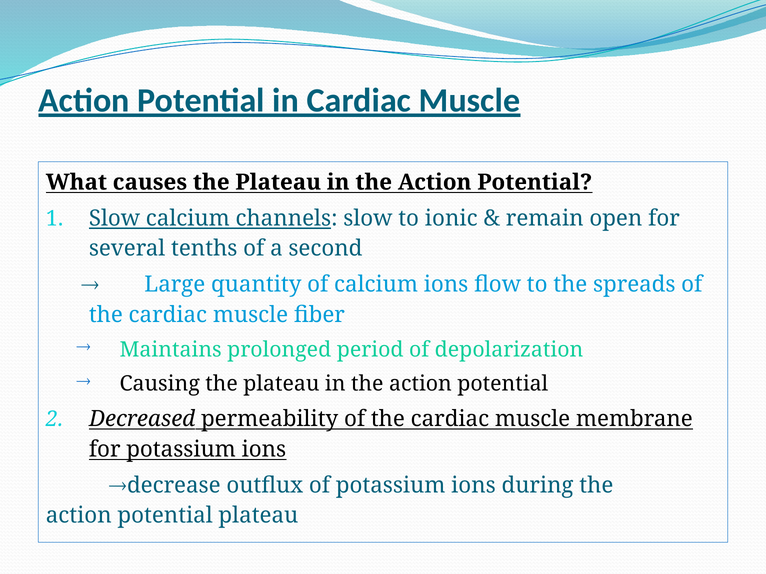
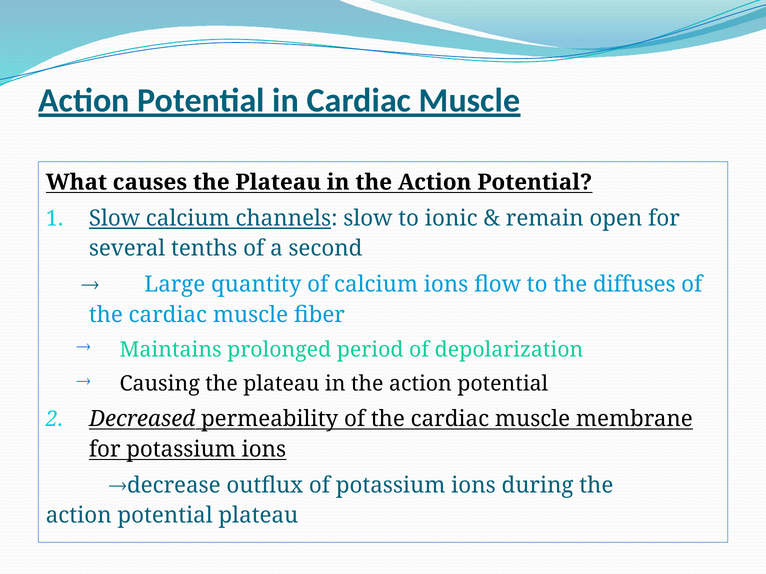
spreads: spreads -> diffuses (634, 285)
